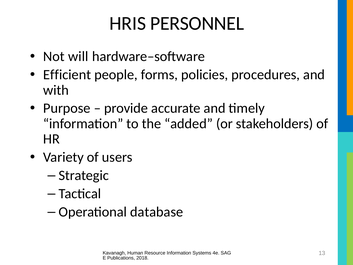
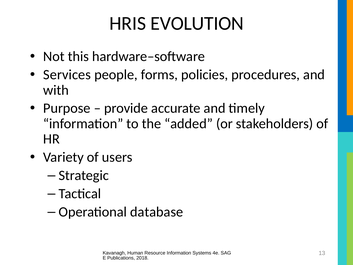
PERSONNEL: PERSONNEL -> EVOLUTION (197, 23)
will: will -> this (78, 56)
Efficient: Efficient -> Services (67, 75)
